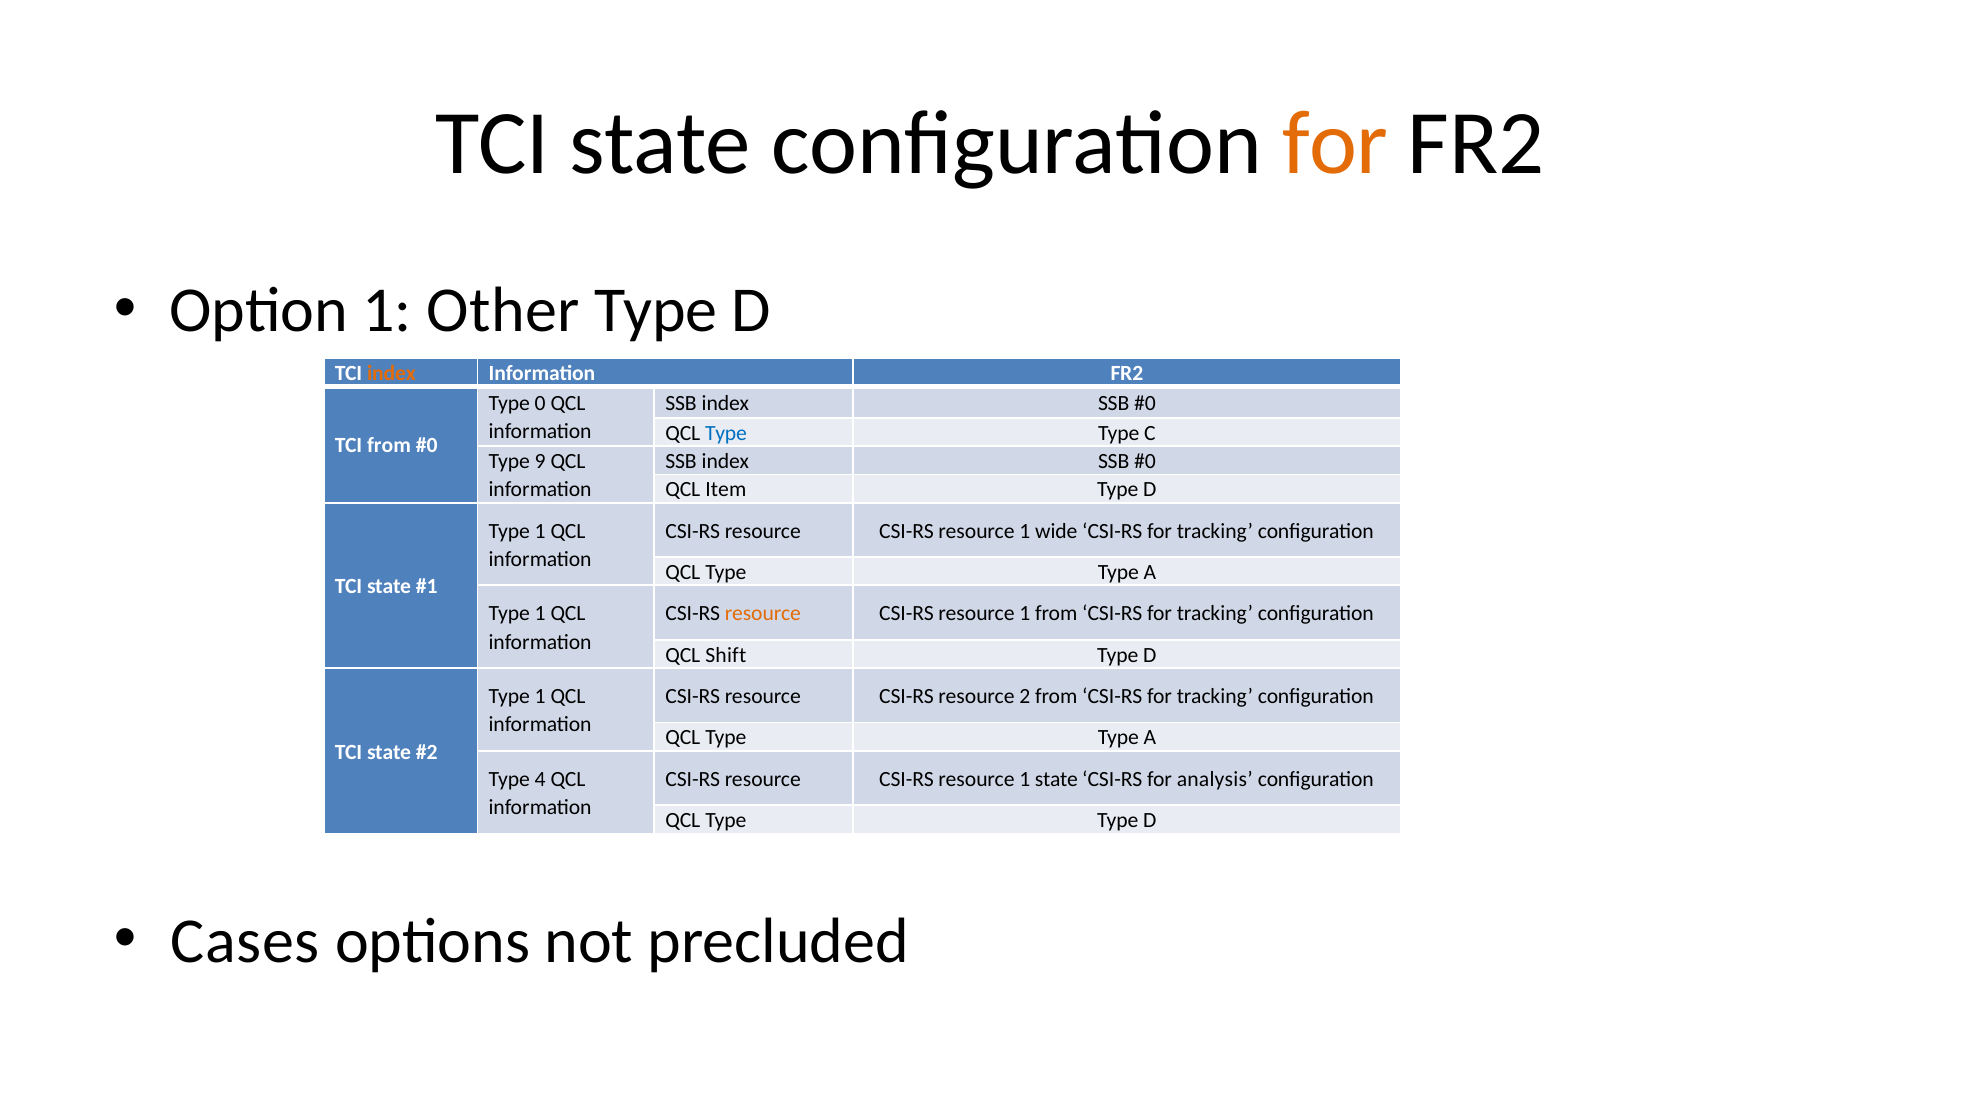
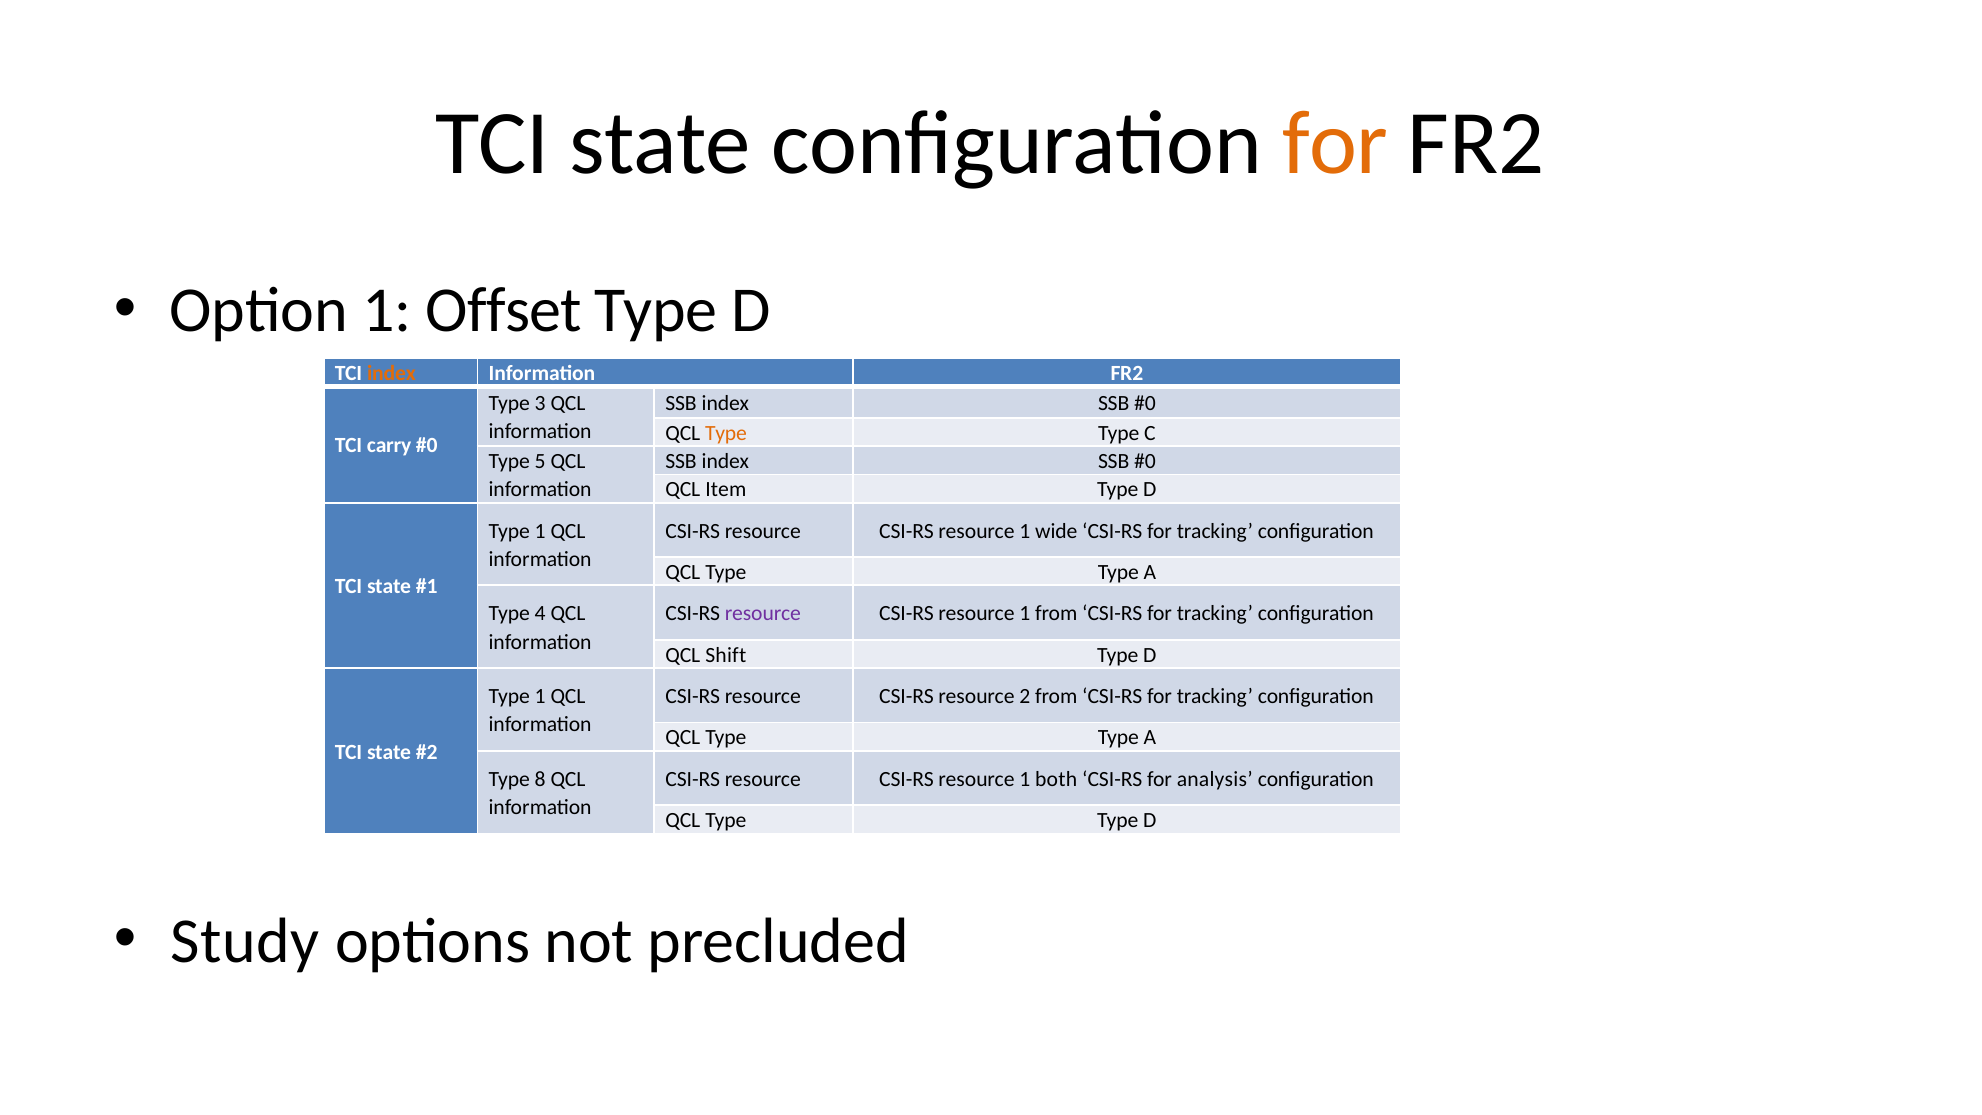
Other: Other -> Offset (504, 310)
0: 0 -> 3 (540, 404)
Type colour: blue -> orange (726, 433)
TCI from: from -> carry (389, 446)
9: 9 -> 5 (540, 462)
1: 1 -> 4 (540, 614)
resource colour: orange -> purple (763, 614)
4: 4 -> 8 (540, 779)
1 state: state -> both (1056, 779)
Cases: Cases -> Study (245, 941)
